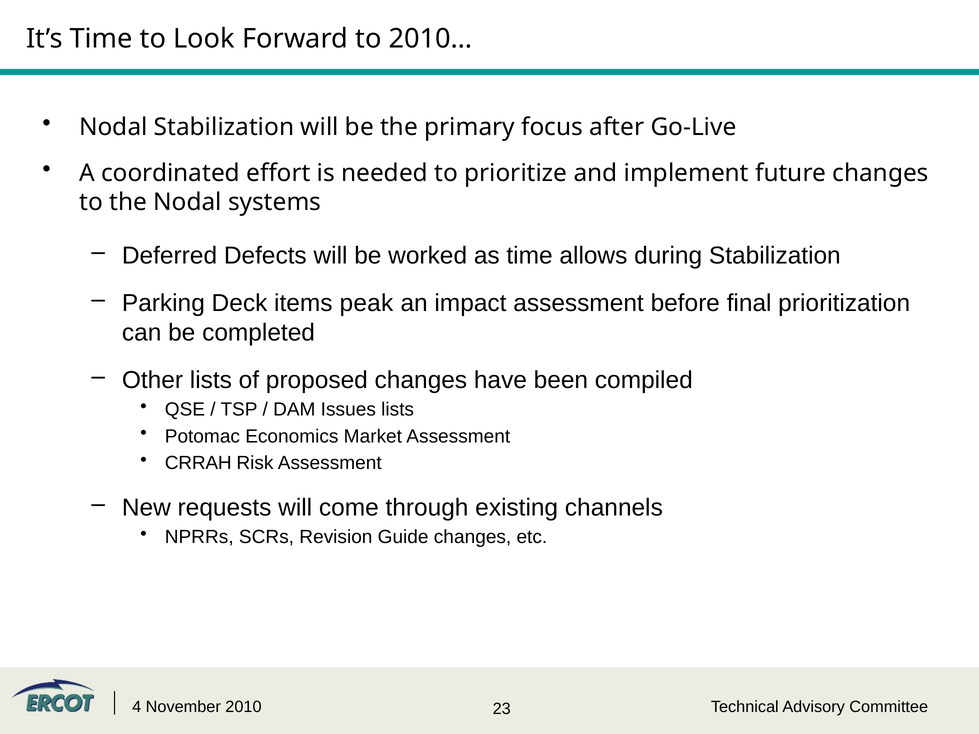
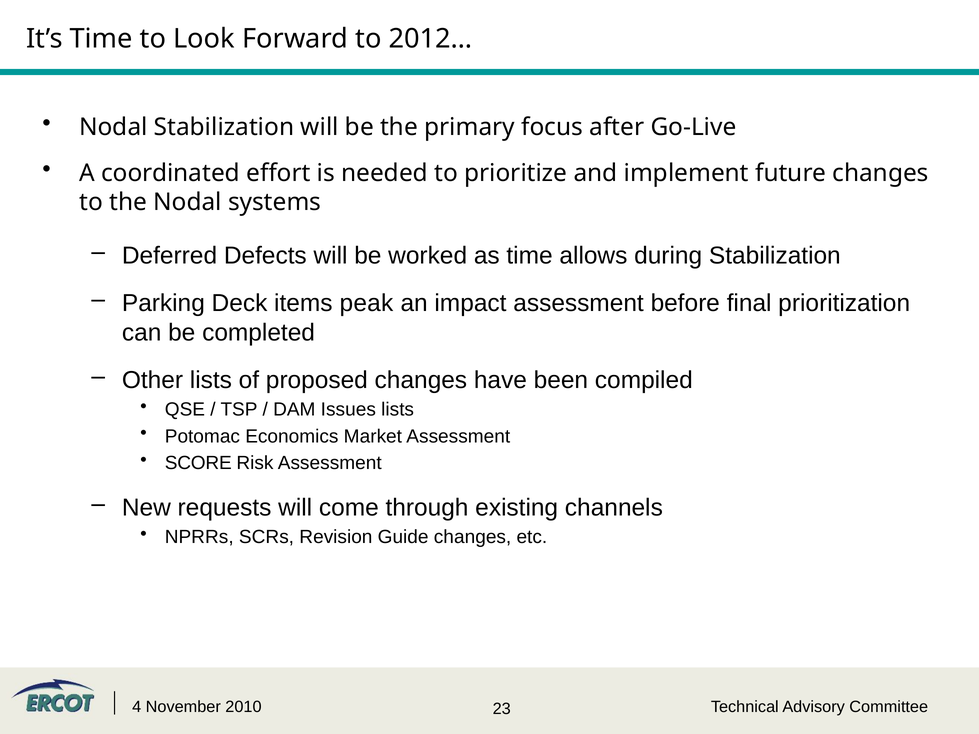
2010…: 2010… -> 2012… (430, 39)
CRRAH: CRRAH -> SCORE (198, 463)
